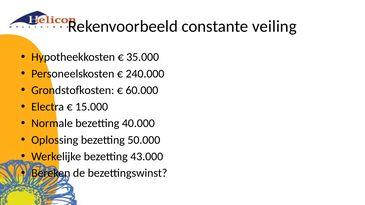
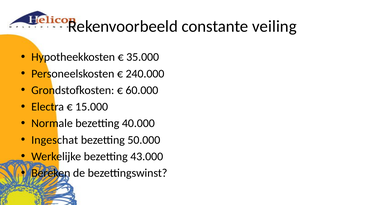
Oplossing: Oplossing -> Ingeschat (55, 140)
